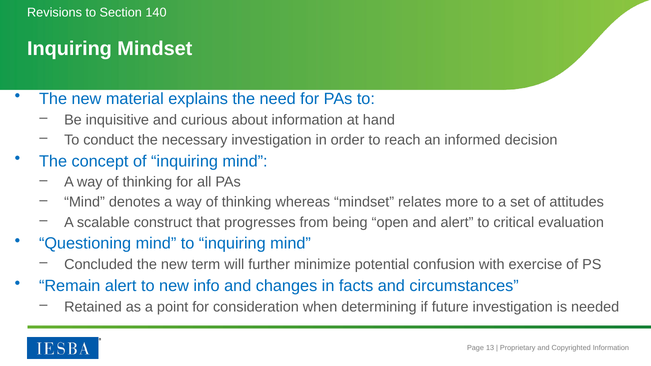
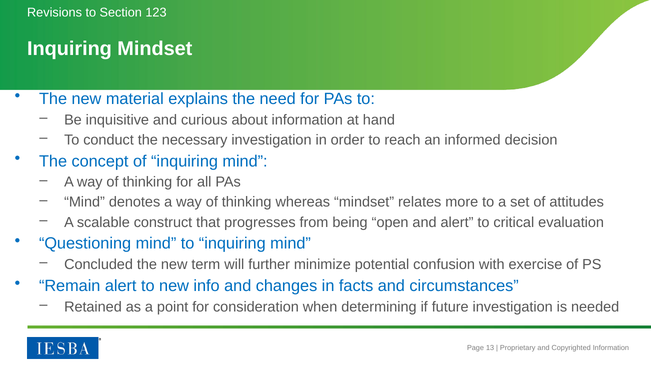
140: 140 -> 123 (156, 13)
